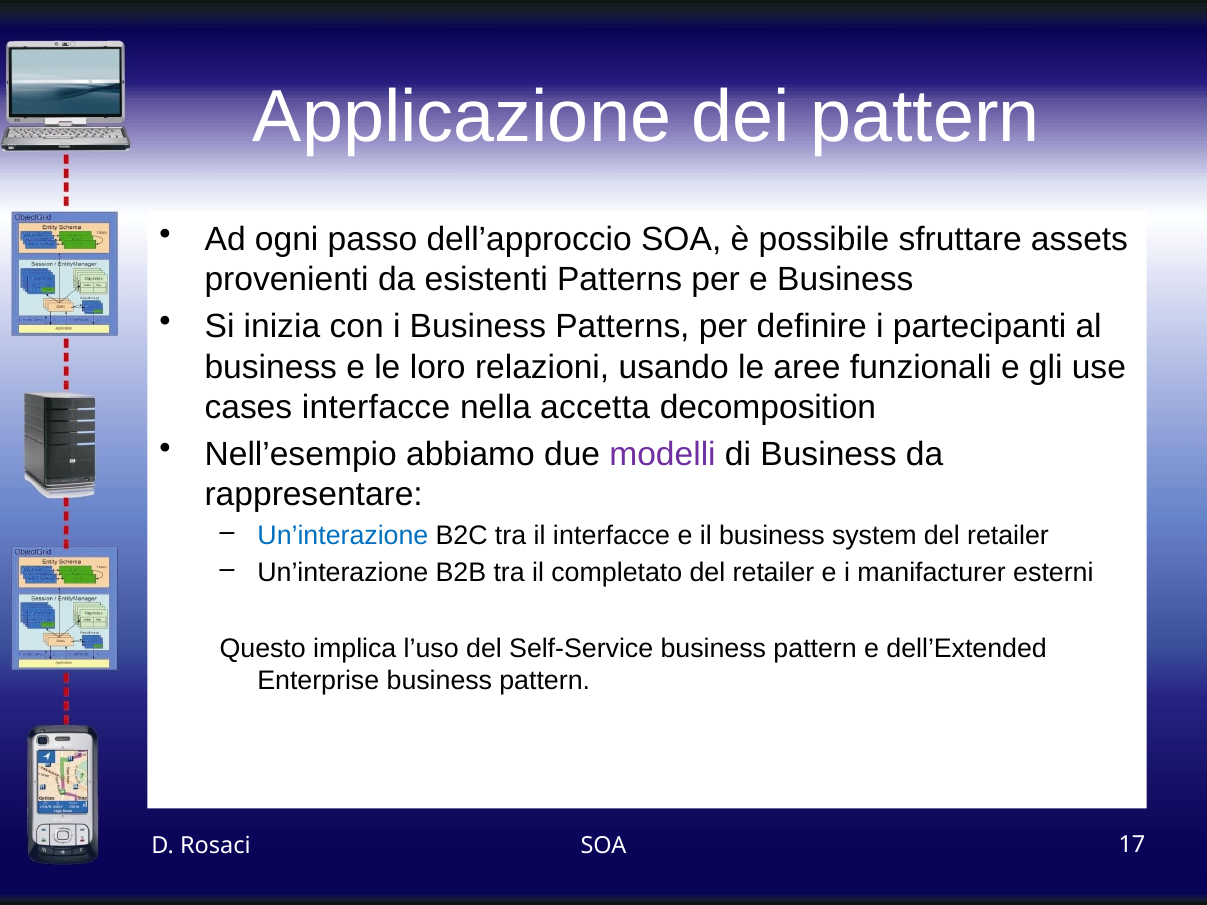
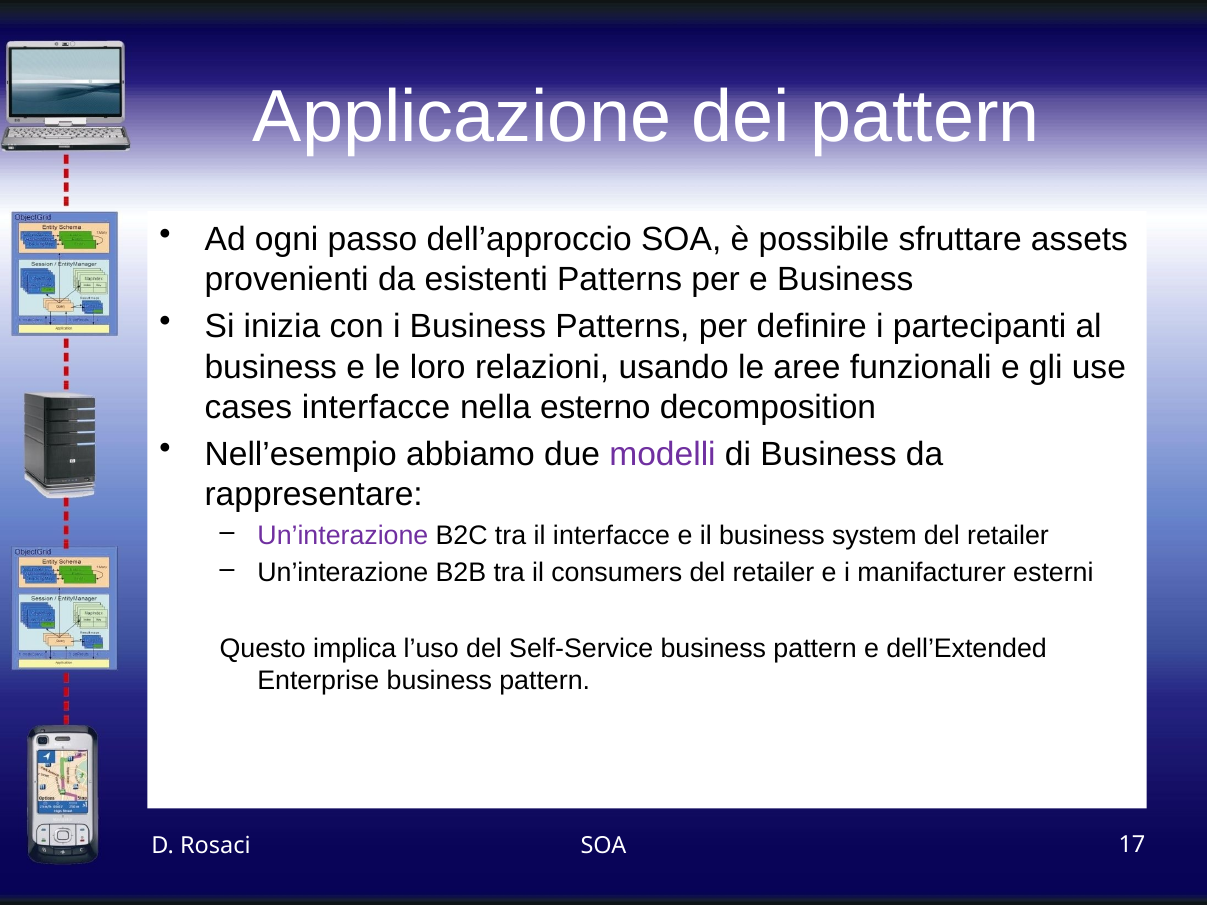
accetta: accetta -> esterno (595, 407)
Un’interazione colour: blue -> purple (343, 536)
completato: completato -> consumers (617, 573)
